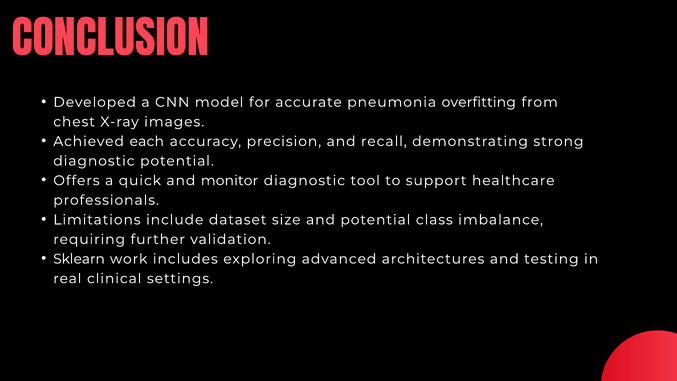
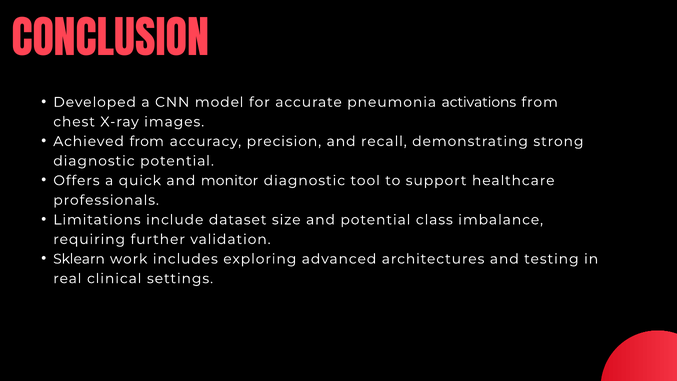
overfitting: overfitting -> activations (479, 102)
Achieved each: each -> from (147, 141)
